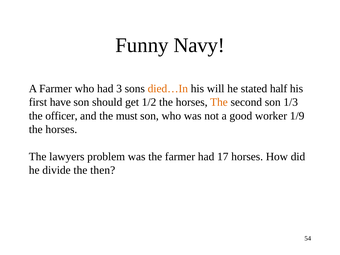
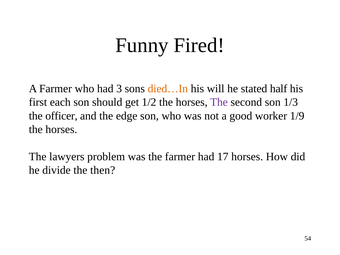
Navy: Navy -> Fired (199, 45)
have: have -> each (60, 102)
The colour: orange -> purple (219, 102)
must: must -> edge (127, 116)
